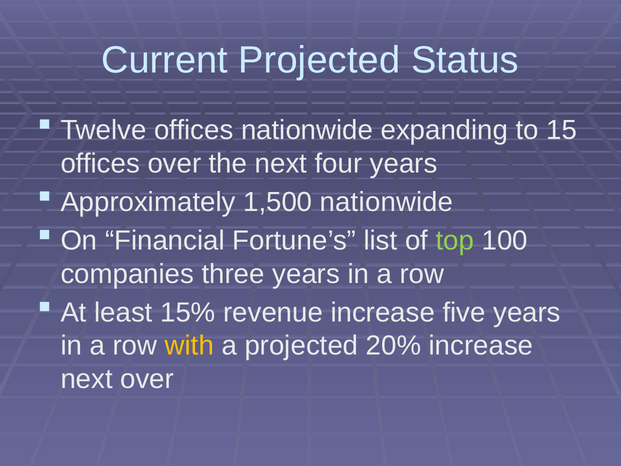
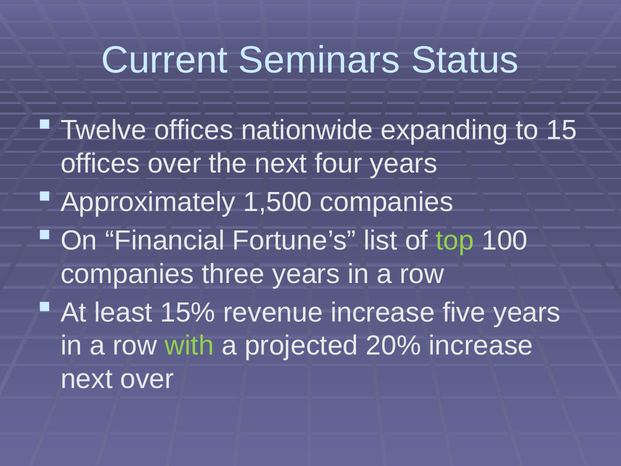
Current Projected: Projected -> Seminars (319, 60)
1,500 nationwide: nationwide -> companies (387, 202)
with colour: yellow -> light green (189, 346)
